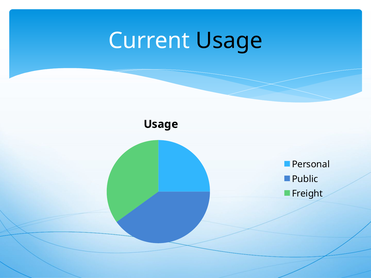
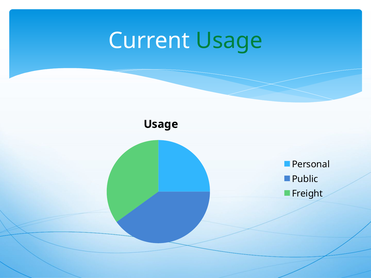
Usage colour: black -> green (229, 41)
